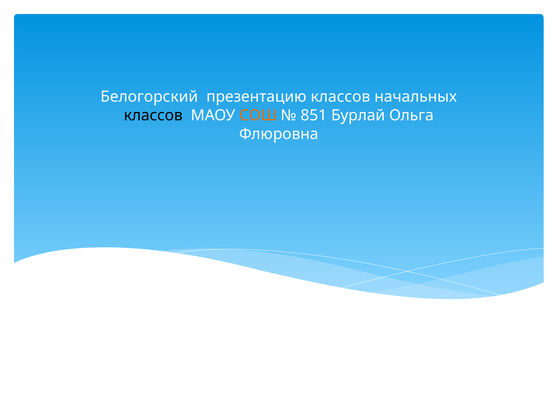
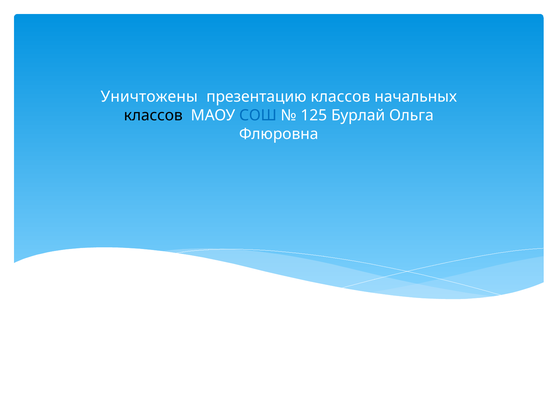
Белогорский: Белогорский -> Уничтожены (149, 97)
СОШ colour: orange -> blue (258, 115)
851: 851 -> 125 (314, 115)
